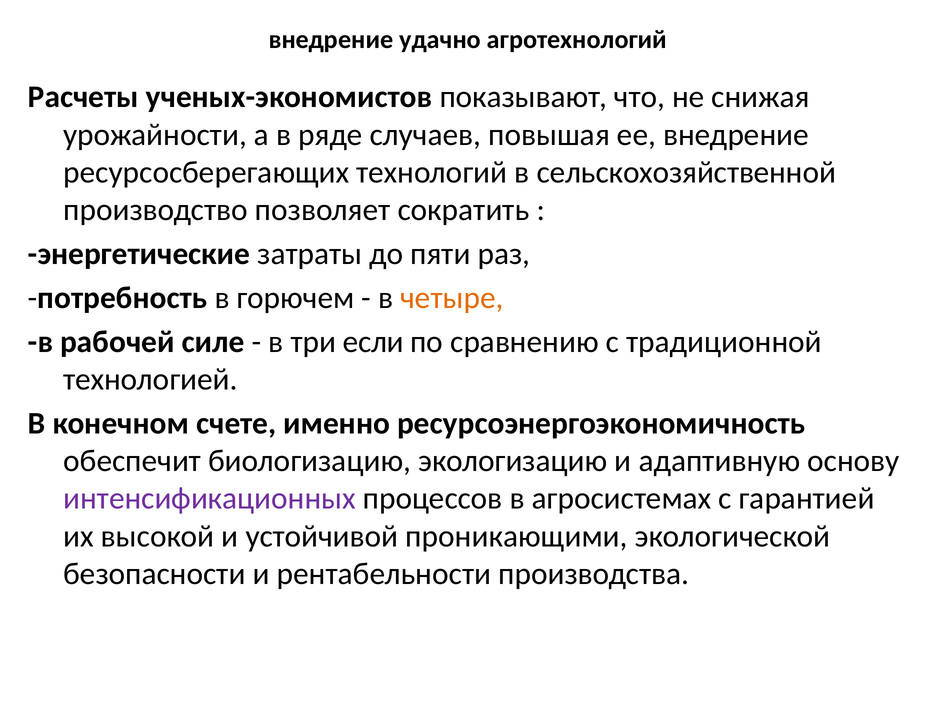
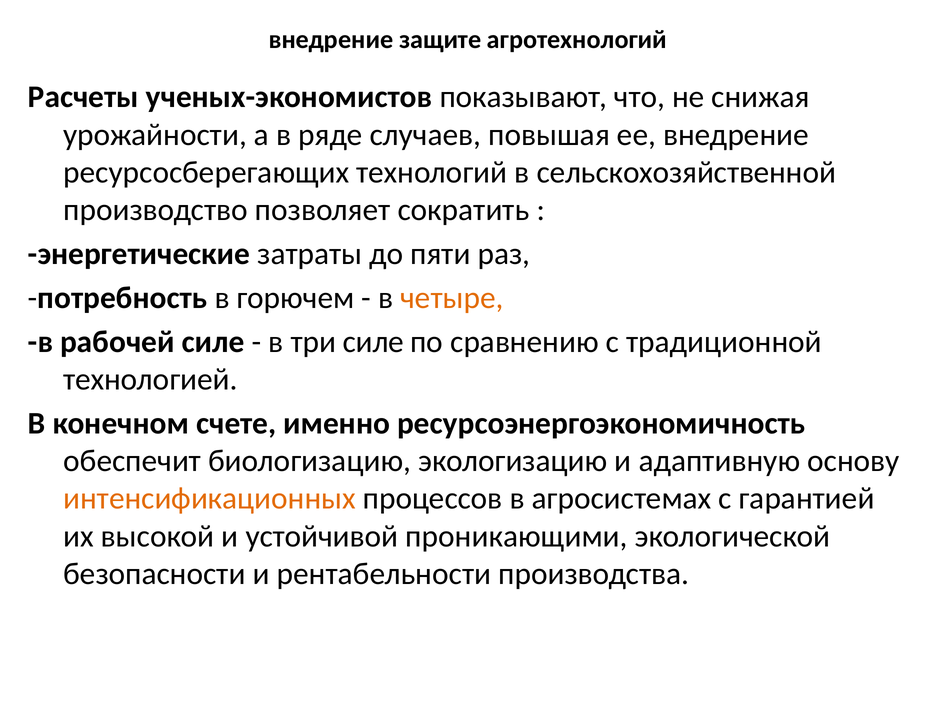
удачно: удачно -> защите (440, 40)
три если: если -> силе (373, 342)
интенсификационных colour: purple -> orange (210, 499)
